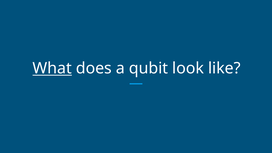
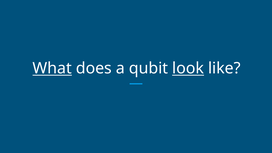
look underline: none -> present (188, 68)
